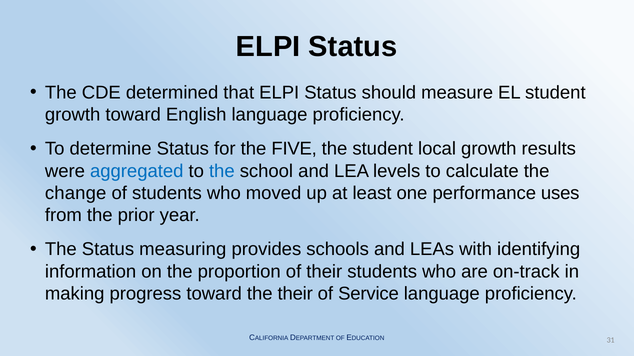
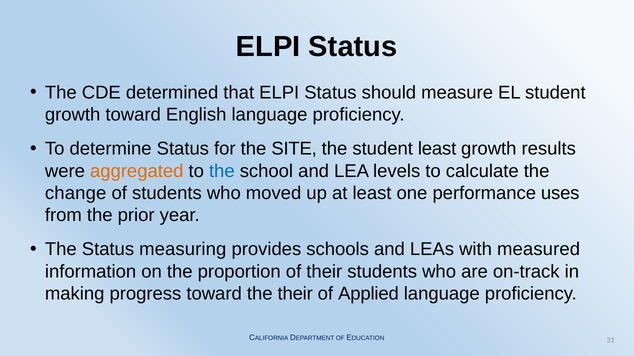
FIVE: FIVE -> SITE (294, 149)
student local: local -> least (437, 149)
aggregated colour: blue -> orange (137, 171)
identifying: identifying -> measured (539, 250)
Service: Service -> Applied (369, 294)
